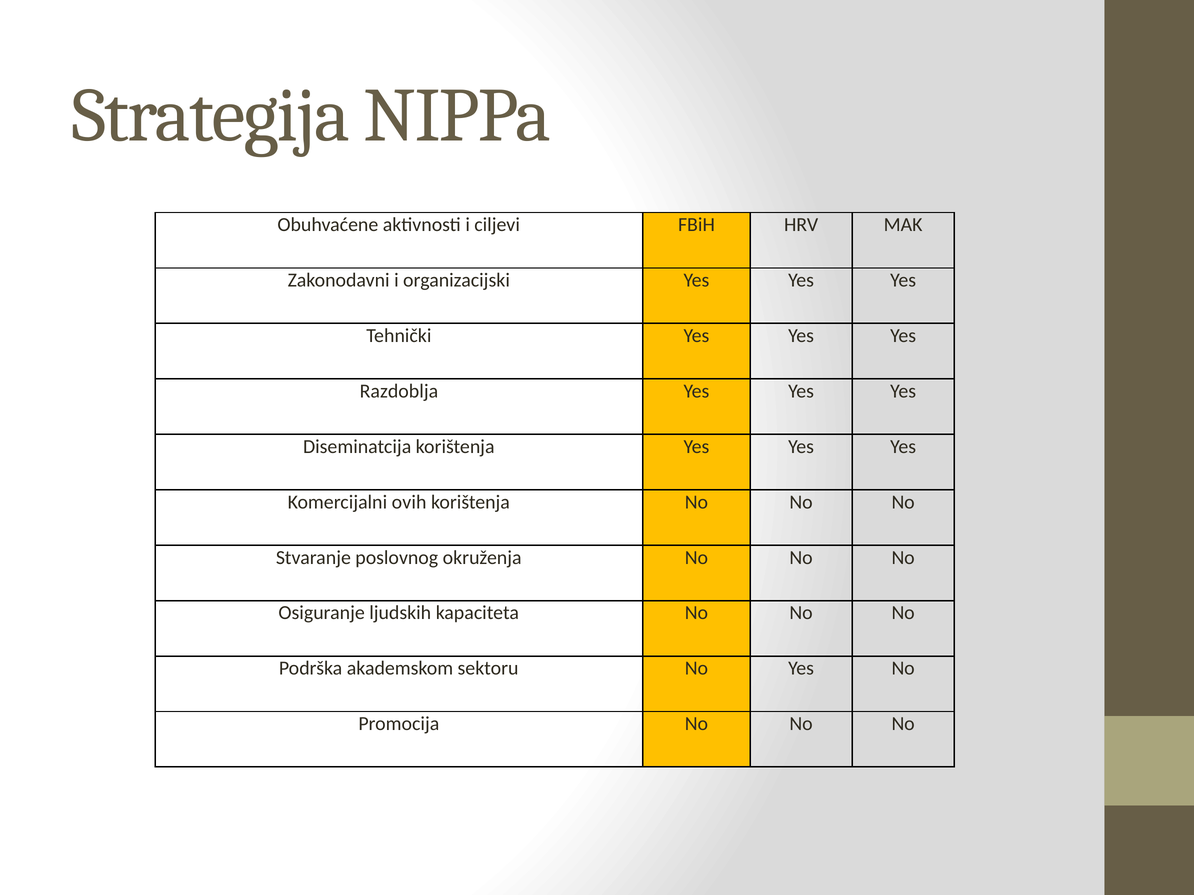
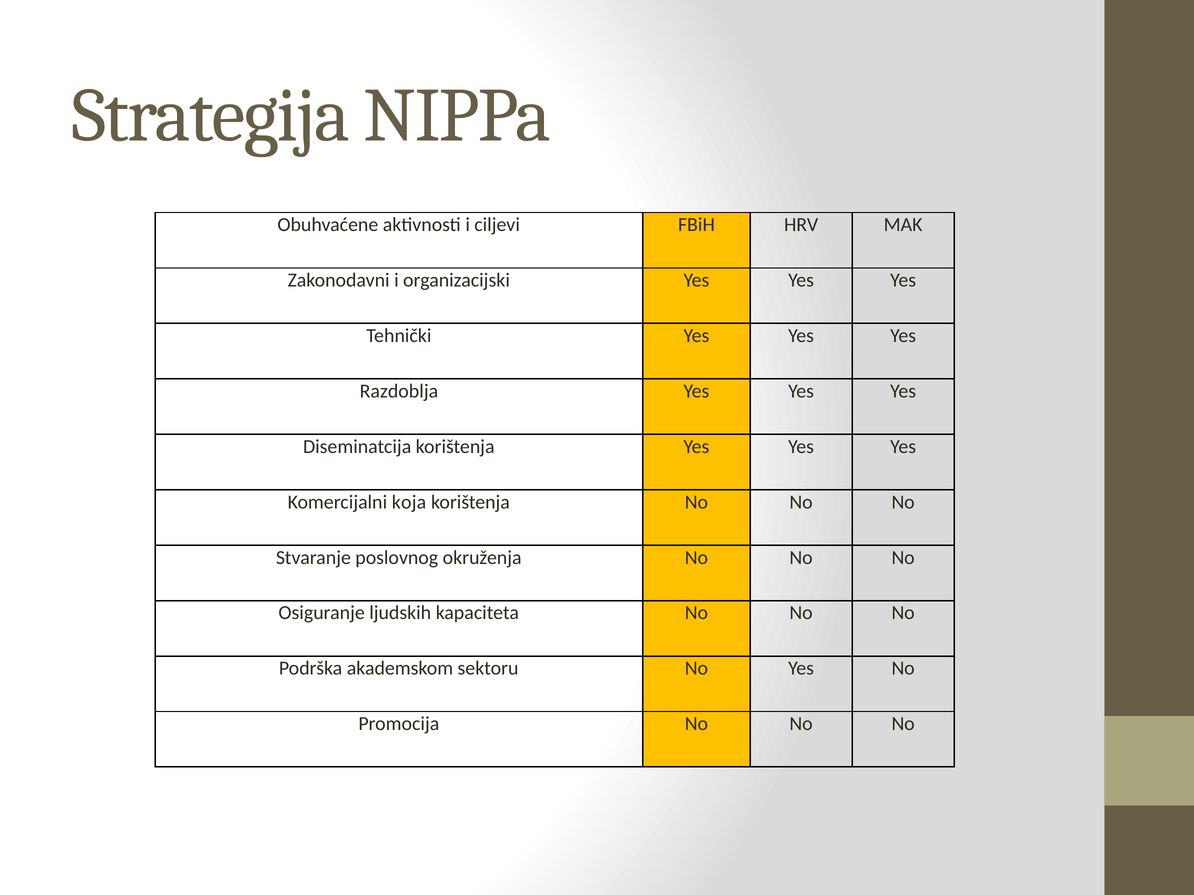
ovih: ovih -> koja (409, 502)
